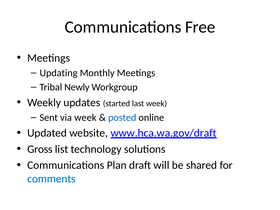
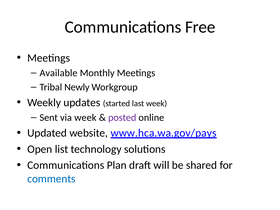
Updating: Updating -> Available (59, 73)
posted colour: blue -> purple (122, 118)
www.hca.wa.gov/draft: www.hca.wa.gov/draft -> www.hca.wa.gov/pays (164, 133)
Gross: Gross -> Open (40, 149)
